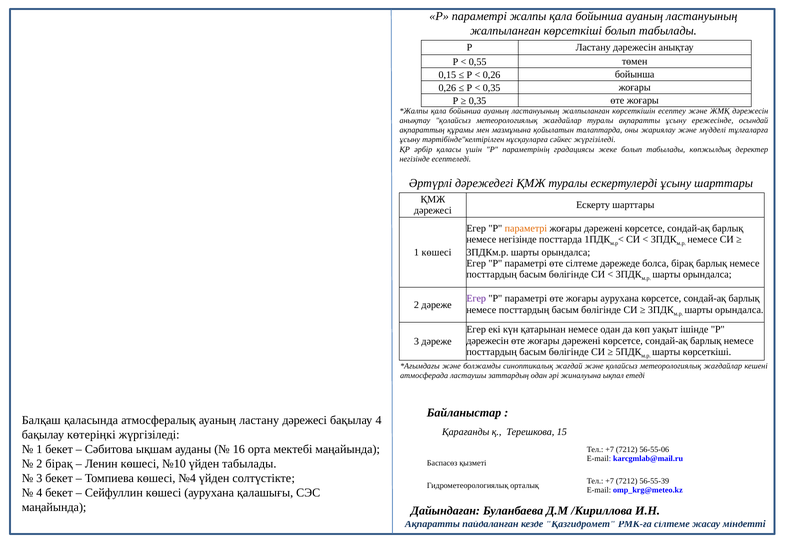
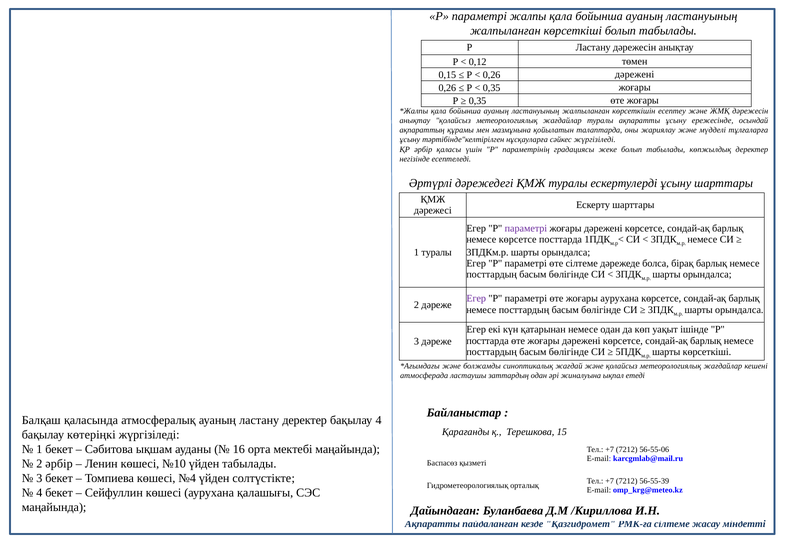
0,55: 0,55 -> 0,12 (478, 62)
0,26 бойынша: бойынша -> дәрежені (635, 74)
параметрі colour: orange -> purple (526, 229)
немесе негізінде: негізінде -> көрсетсе (518, 240)
1 көшесі: көшесі -> туралы (437, 252)
дәрежесін: дәрежесін -> посттарда (488, 341)
ластану дәрежесі: дәрежесі -> деректер (305, 421)
2 бірақ: бірақ -> әрбір (59, 464)
